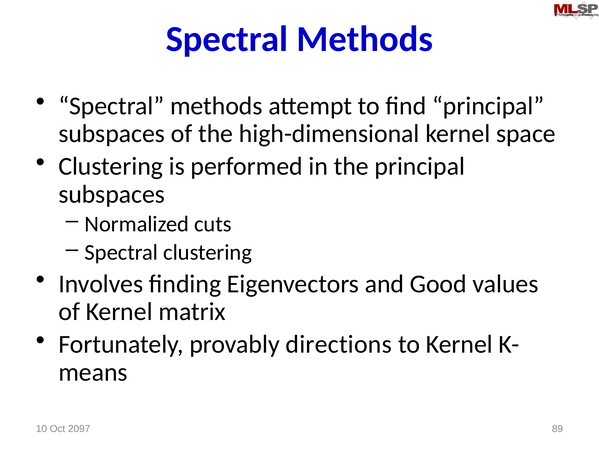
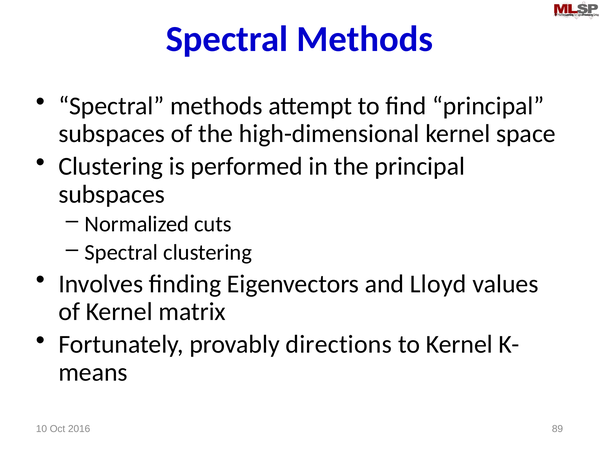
Good: Good -> Lloyd (438, 284)
2097: 2097 -> 2016 (79, 429)
